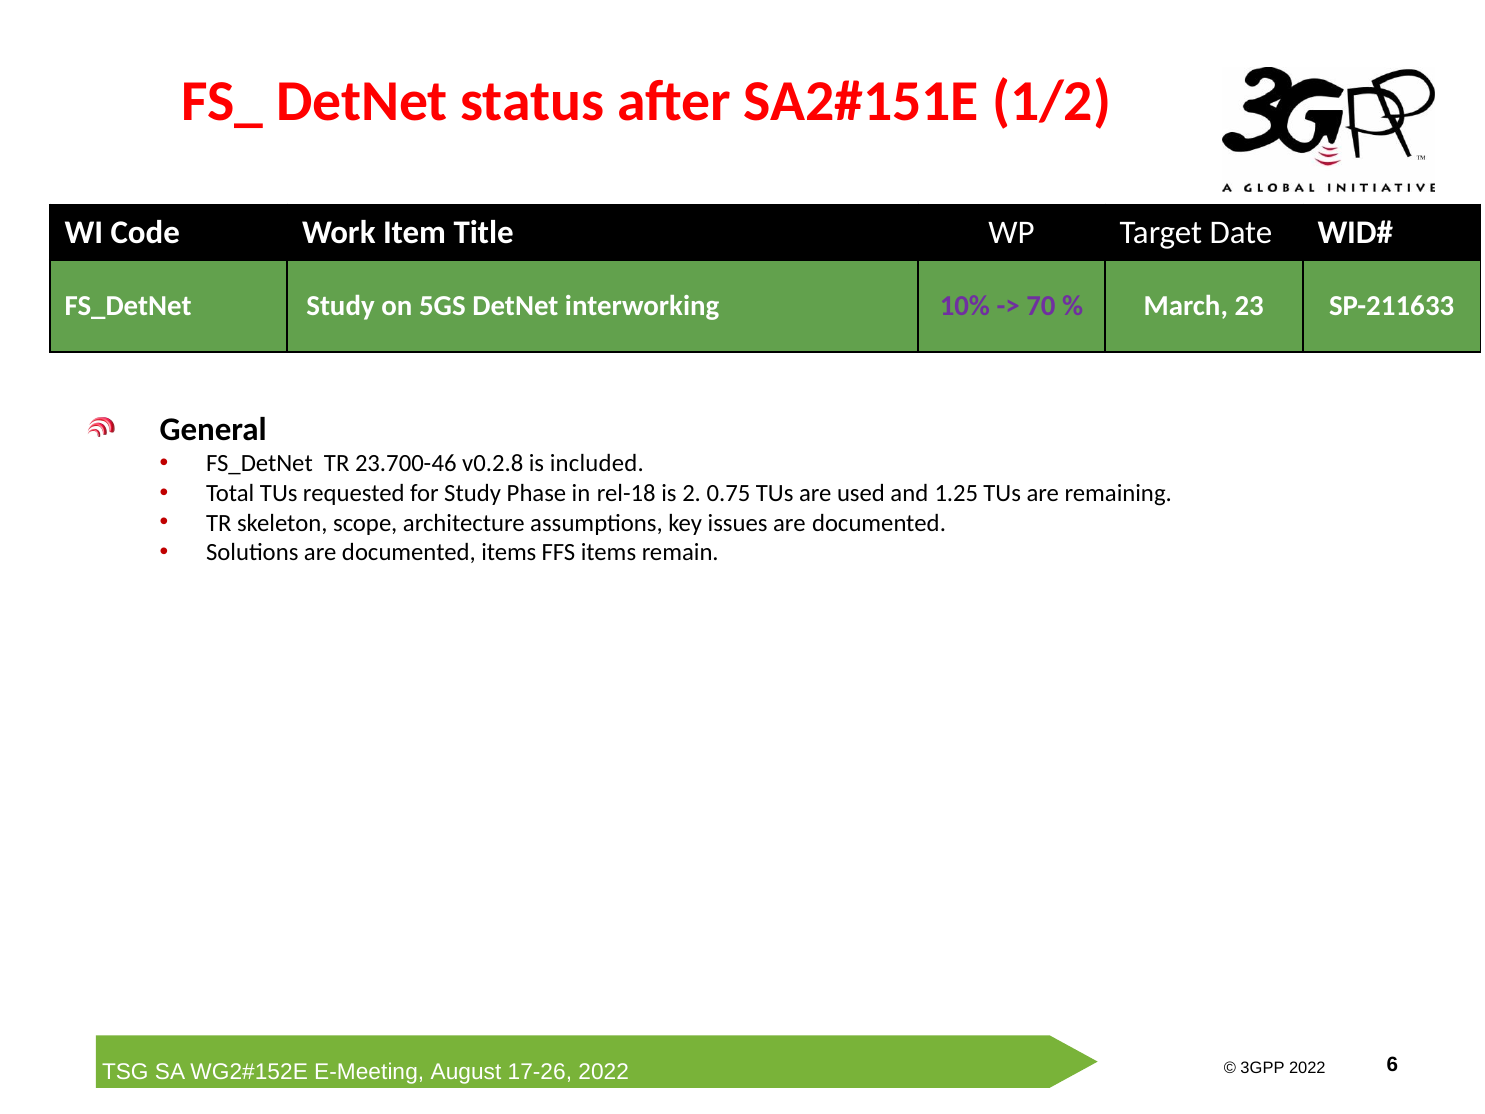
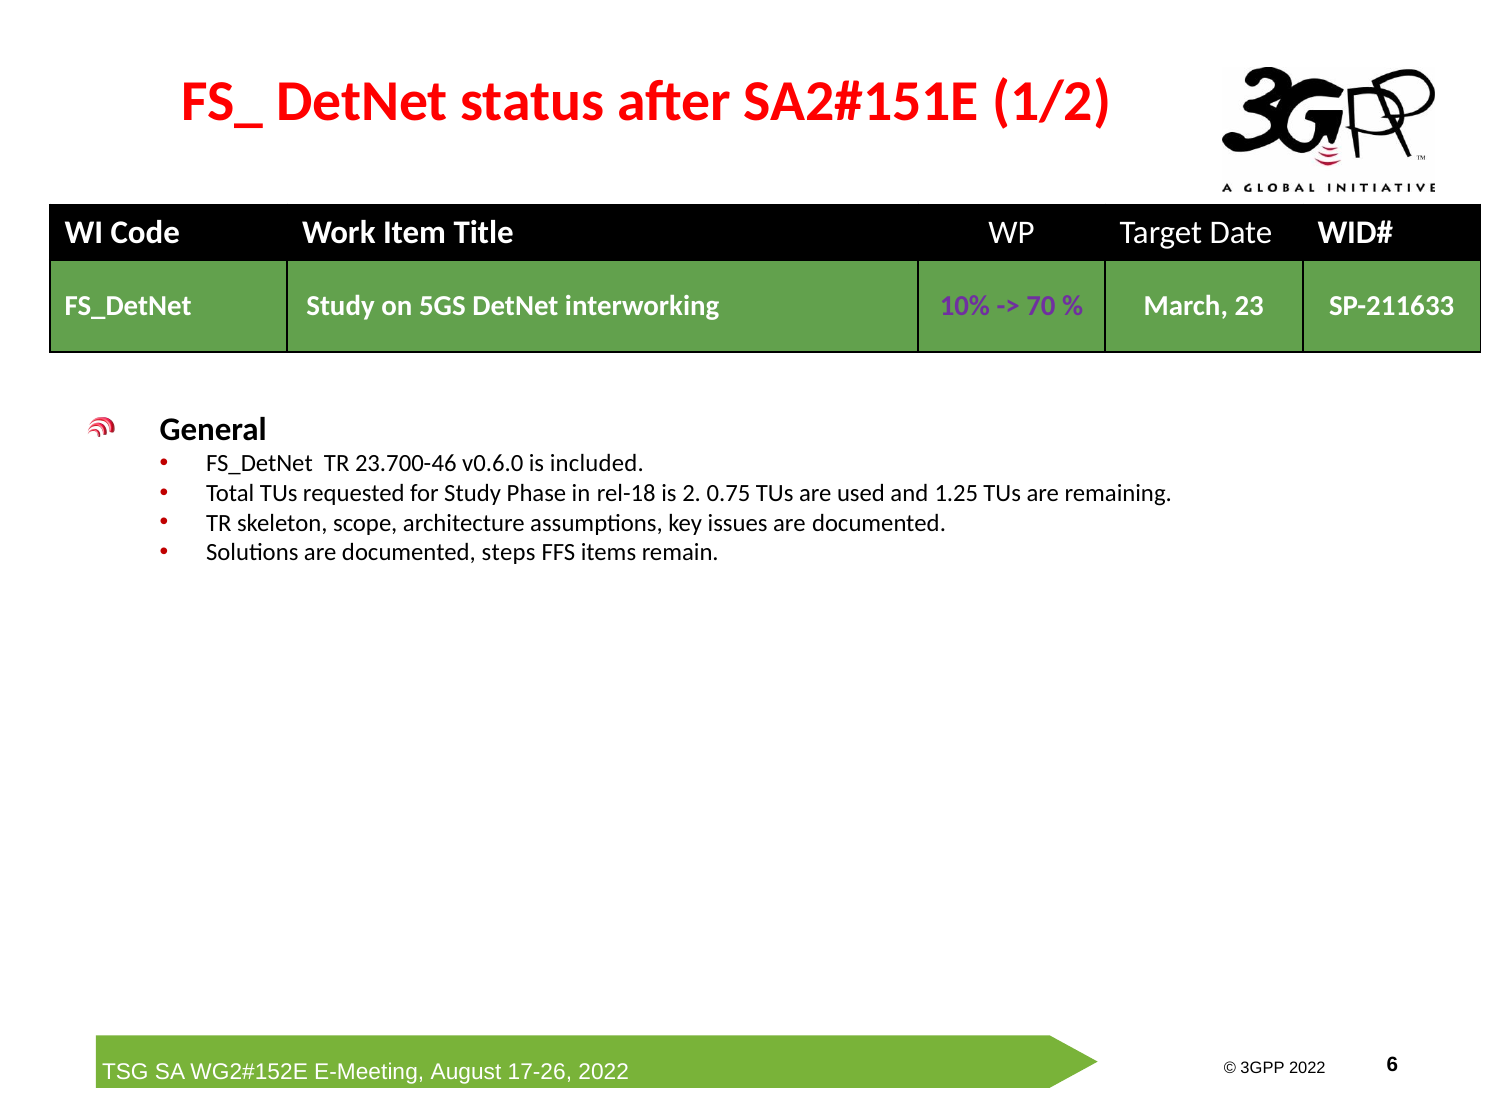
v0.2.8: v0.2.8 -> v0.6.0 (493, 463)
documented items: items -> steps (509, 553)
